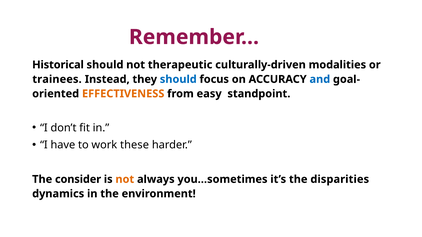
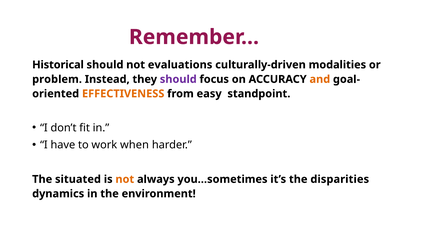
therapeutic: therapeutic -> evaluations (180, 65)
trainees: trainees -> problem (57, 79)
should colour: blue -> purple (178, 79)
and colour: blue -> orange (320, 79)
these: these -> when (135, 145)
consider: consider -> situated (78, 180)
